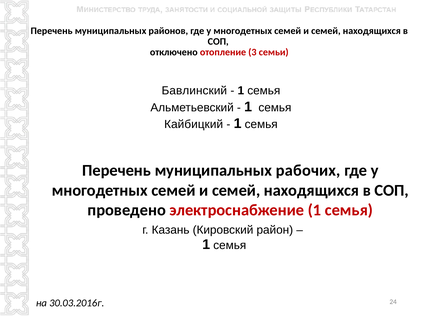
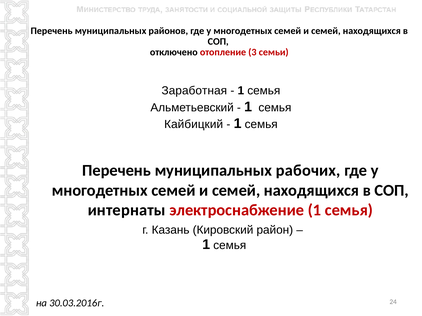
Бавлинский: Бавлинский -> Заработная (194, 91)
проведено: проведено -> интернаты (127, 210)
